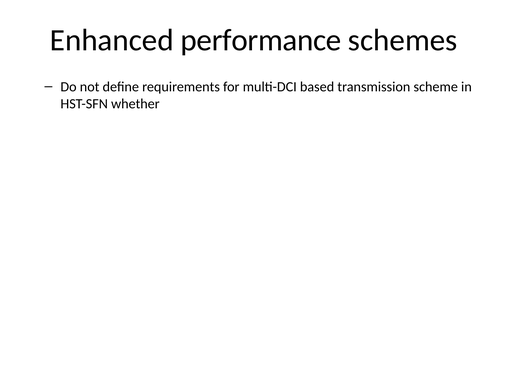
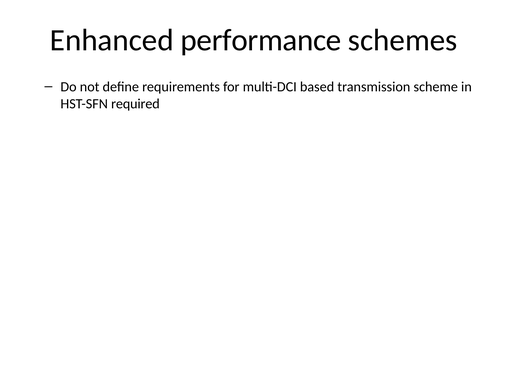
whether: whether -> required (135, 104)
